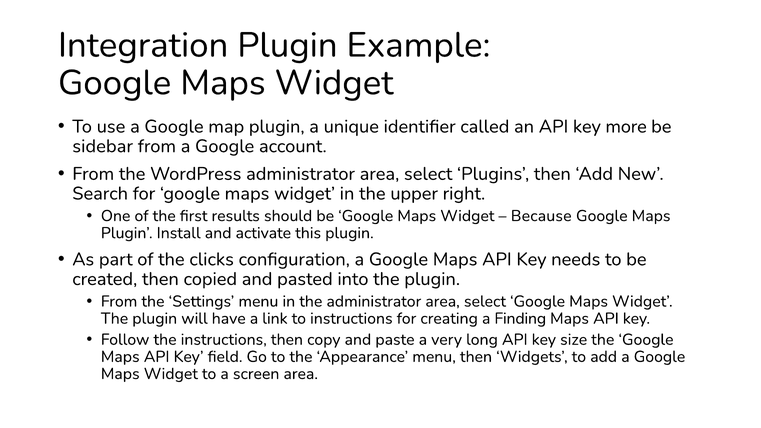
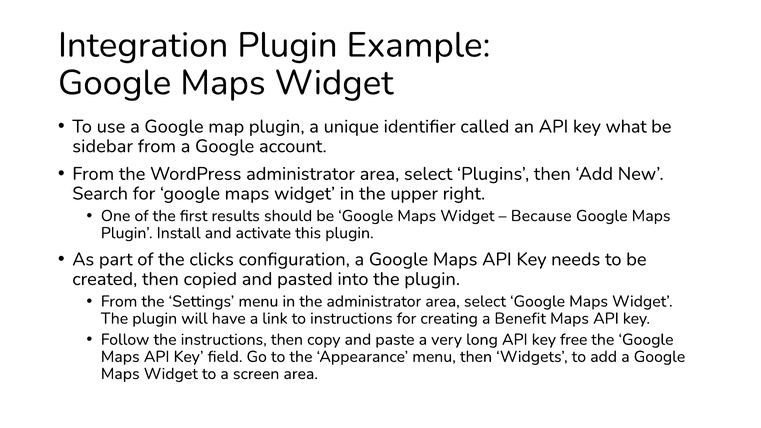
more: more -> what (626, 127)
Finding: Finding -> Benefit (520, 319)
size: size -> free (574, 340)
